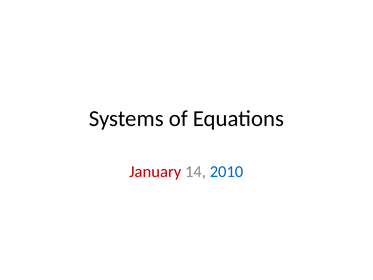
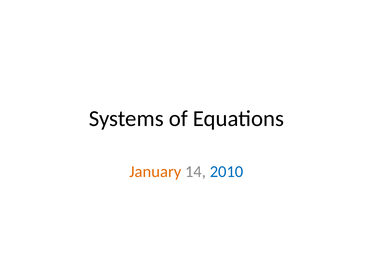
January colour: red -> orange (155, 171)
